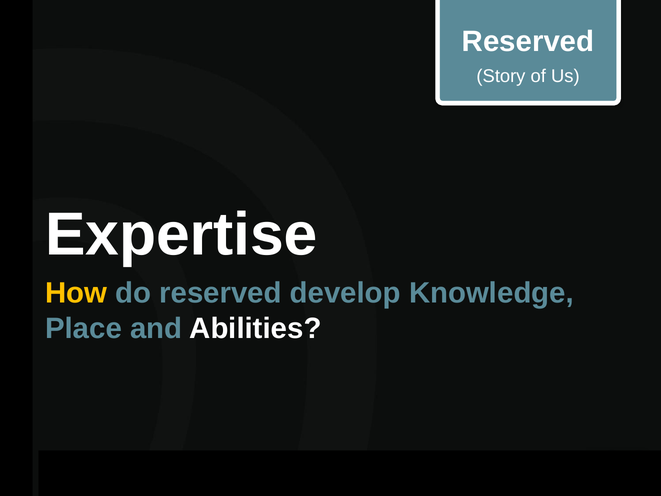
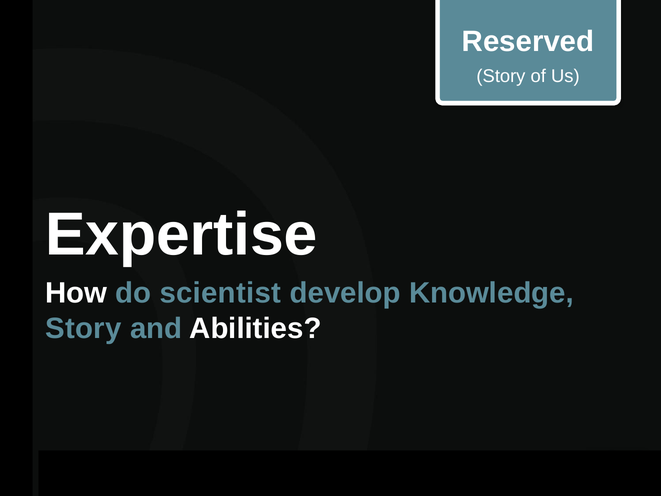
How colour: yellow -> white (76, 293)
do reserved: reserved -> scientist (220, 293)
Place: Place -> Story (83, 328)
